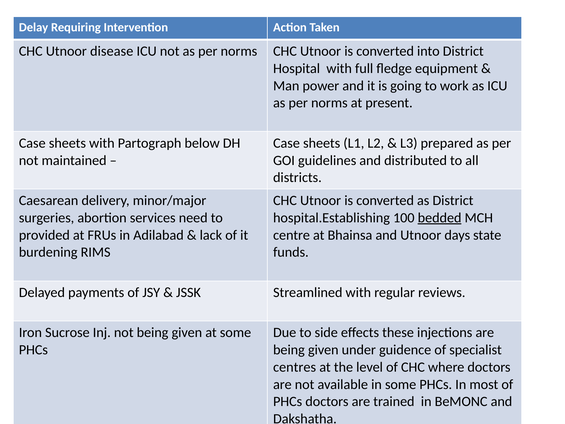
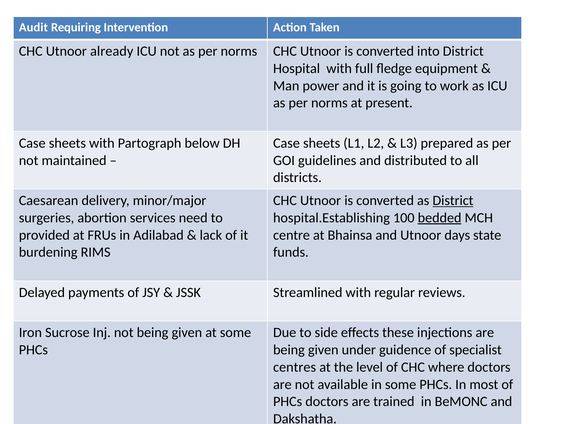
Delay: Delay -> Audit (33, 27)
disease: disease -> already (112, 51)
District underline: none -> present (453, 200)
